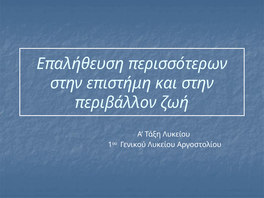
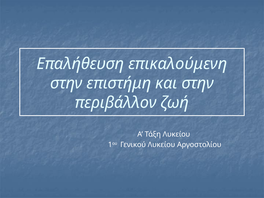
περισσότερων: περισσότερων -> επικαλούμενη (178, 64)
